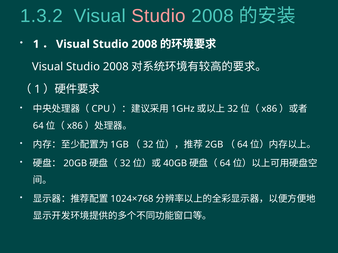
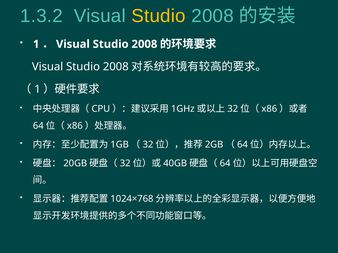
Studio colour: pink -> yellow (158, 16)
